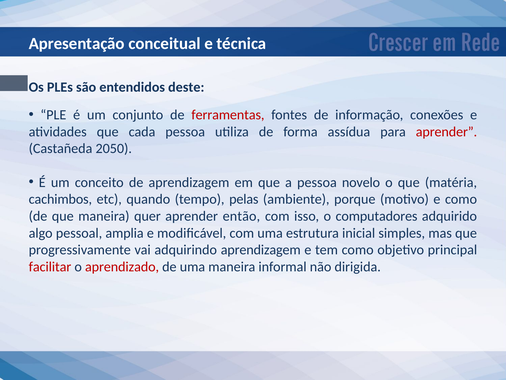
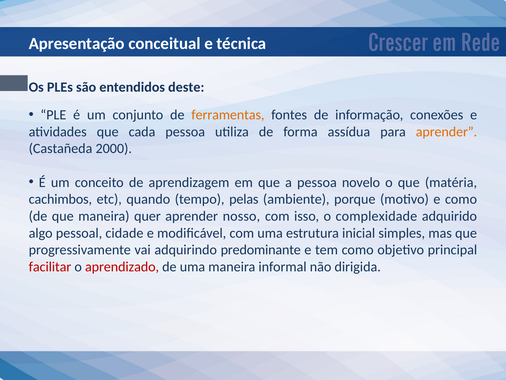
ferramentas colour: red -> orange (228, 115)
aprender colour: red -> orange (446, 132)
2050: 2050 -> 2000 (114, 148)
então: então -> nosso (241, 216)
computadores: computadores -> complexidade (376, 216)
amplia: amplia -> cidade (124, 233)
adquirindo aprendizagem: aprendizagem -> predominante (261, 250)
